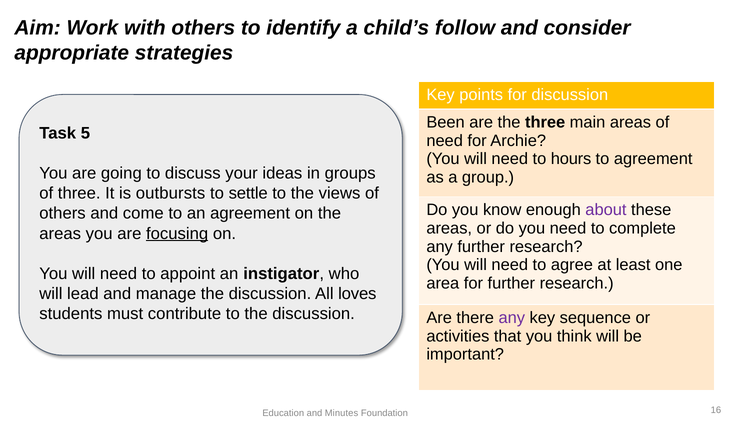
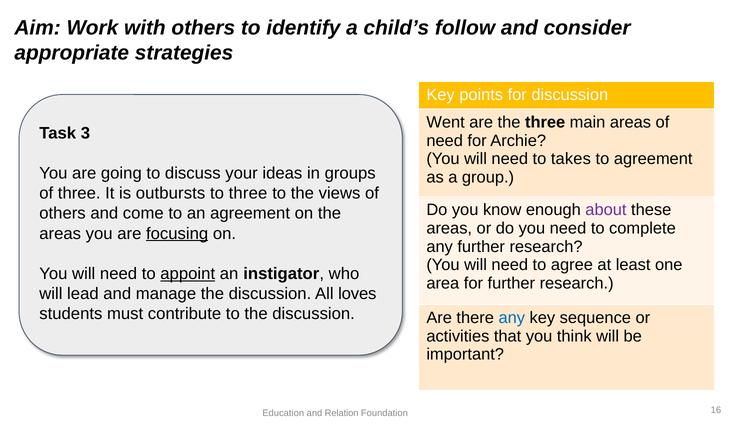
Been: Been -> Went (446, 122)
5: 5 -> 3 (85, 133)
hours: hours -> takes (571, 159)
to settle: settle -> three (248, 193)
appoint underline: none -> present (188, 274)
any colour: purple -> blue (512, 318)
Minutes: Minutes -> Relation (342, 413)
